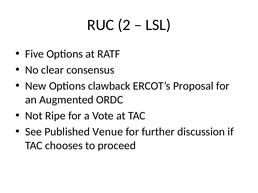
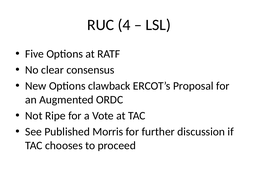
2: 2 -> 4 (124, 25)
Venue: Venue -> Morris (108, 132)
